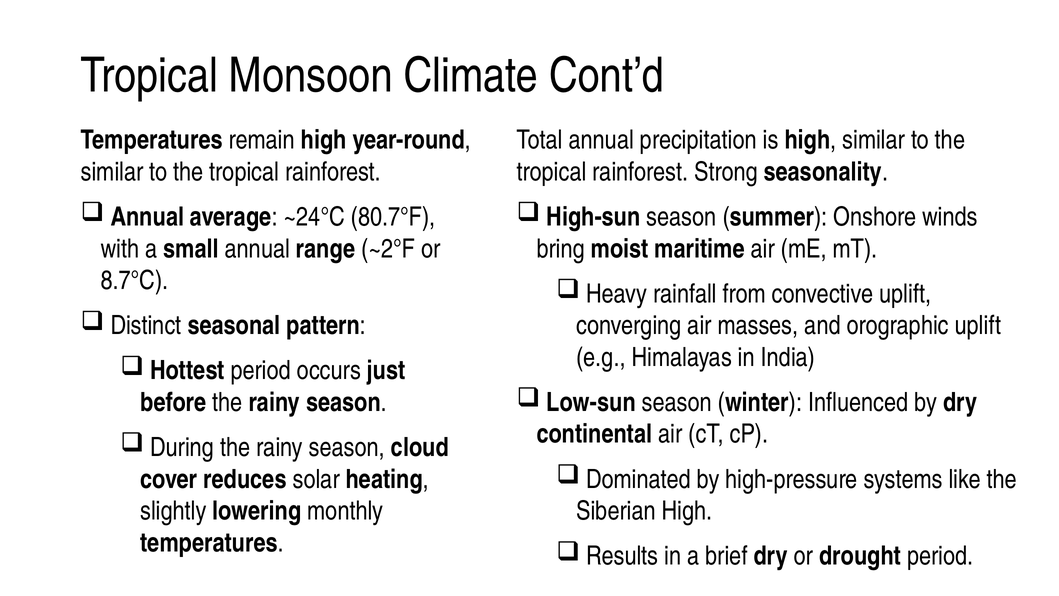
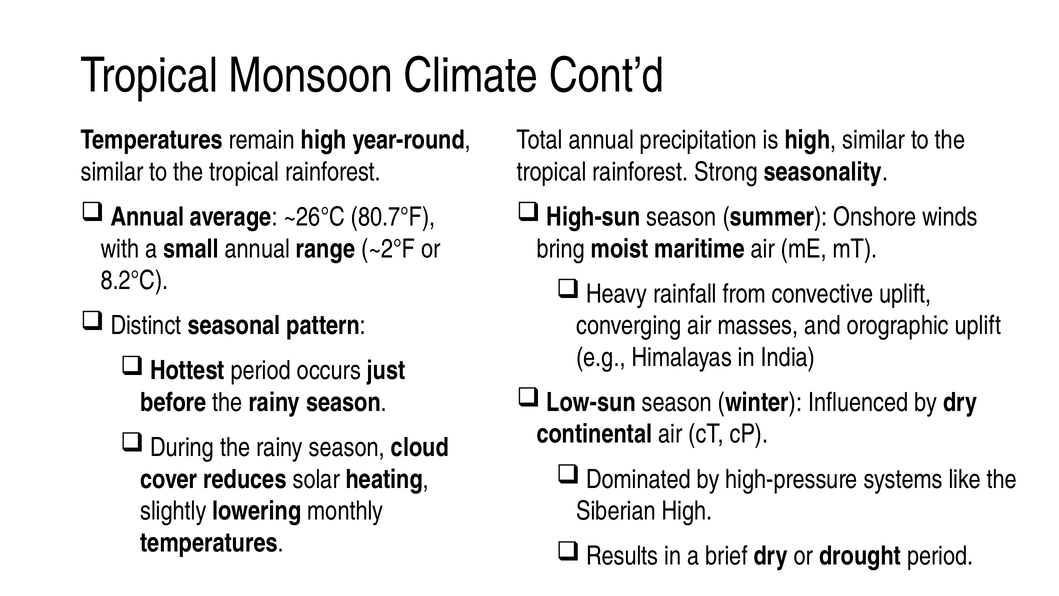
~24°C: ~24°C -> ~26°C (314, 217)
8.7°C: 8.7°C -> 8.2°C (134, 280)
